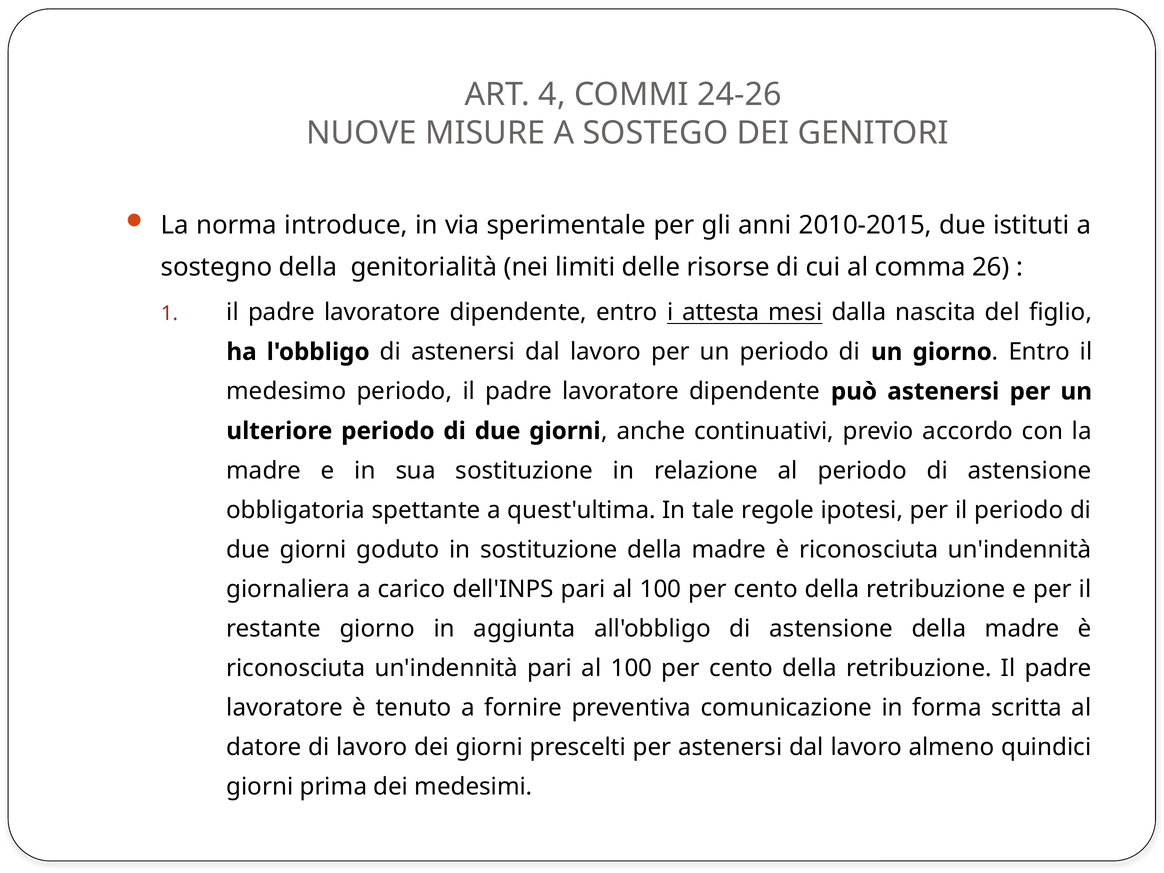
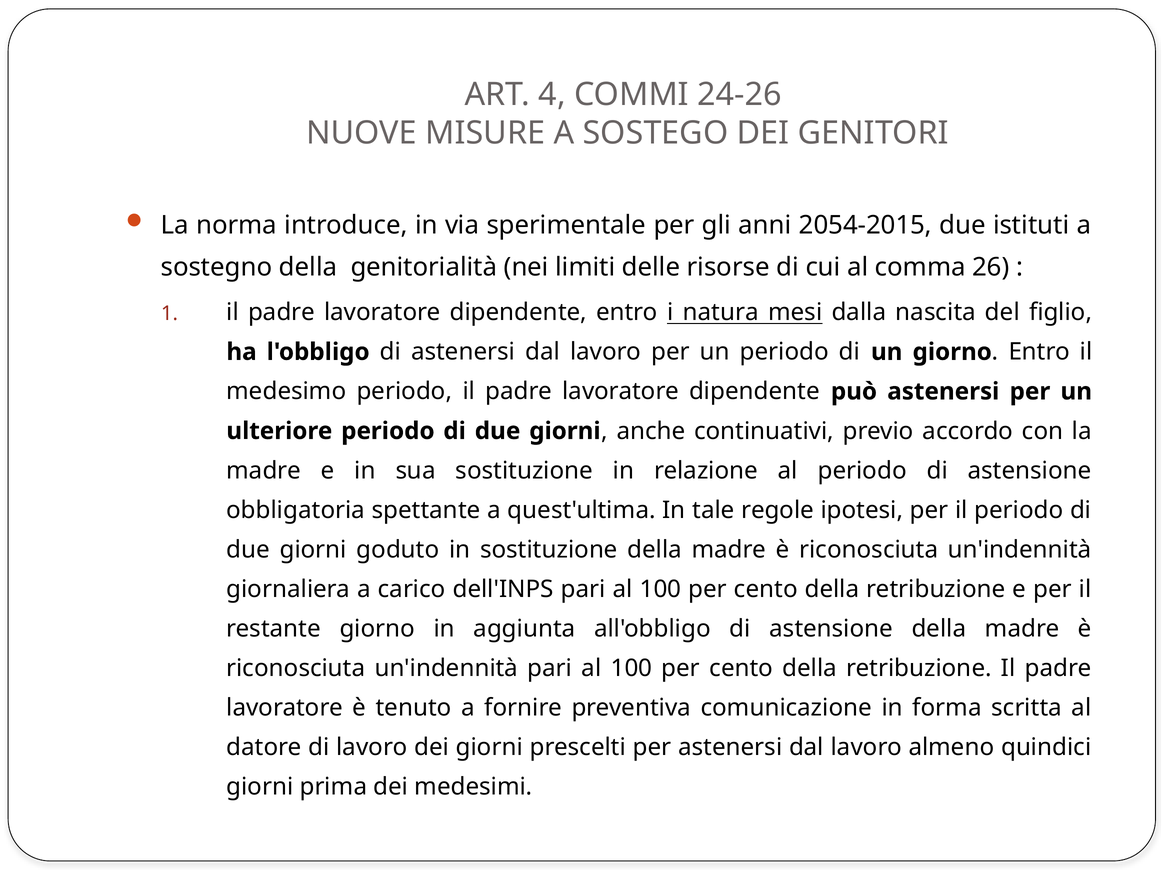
2010-2015: 2010-2015 -> 2054-2015 (865, 225)
attesta: attesta -> natura (721, 312)
